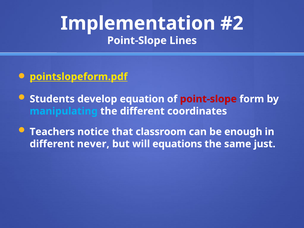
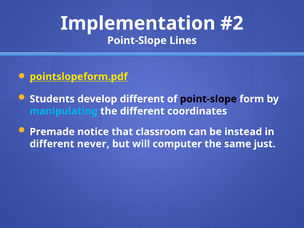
develop equation: equation -> different (142, 99)
point-slope colour: red -> black (208, 99)
Teachers: Teachers -> Premade (52, 132)
enough: enough -> instead (243, 132)
equations: equations -> computer (177, 144)
